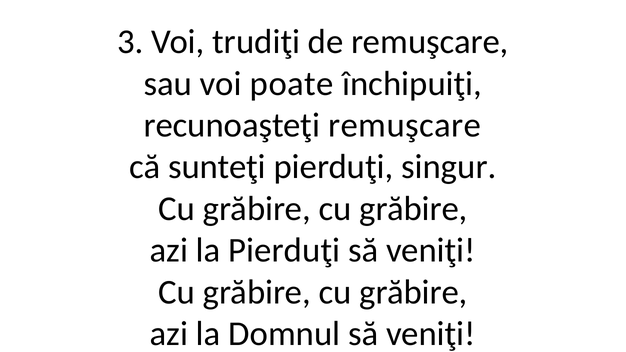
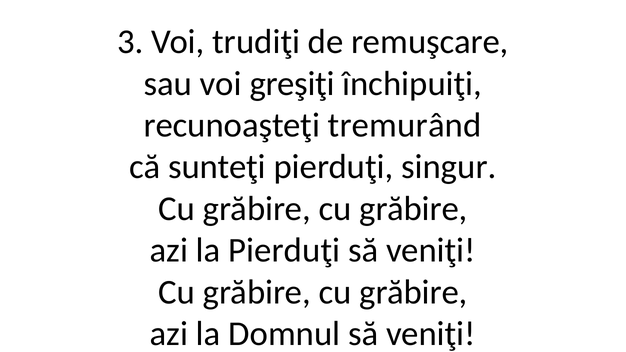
poate: poate -> greşiţi (292, 84)
recunoaşteţi remuşcare: remuşcare -> tremurând (405, 125)
